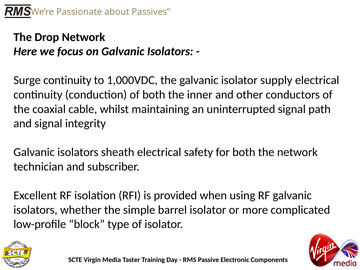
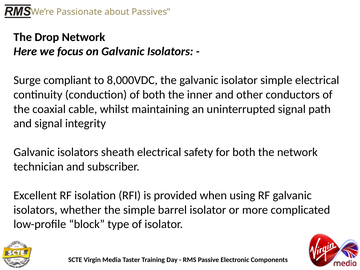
Surge continuity: continuity -> compliant (67, 80)
1,000VDC: 1,000VDC -> 8,000VDC (132, 80)
isolator supply: supply -> simple (276, 80)
